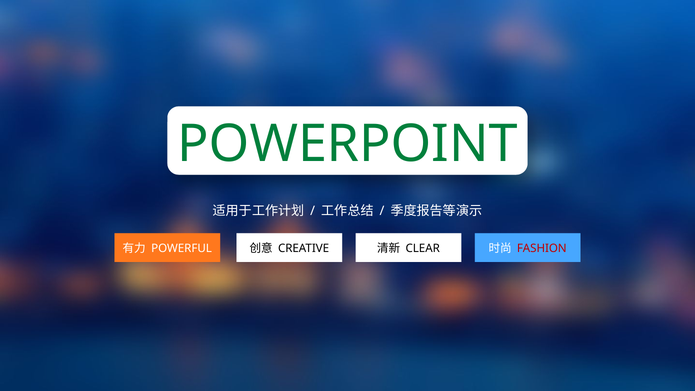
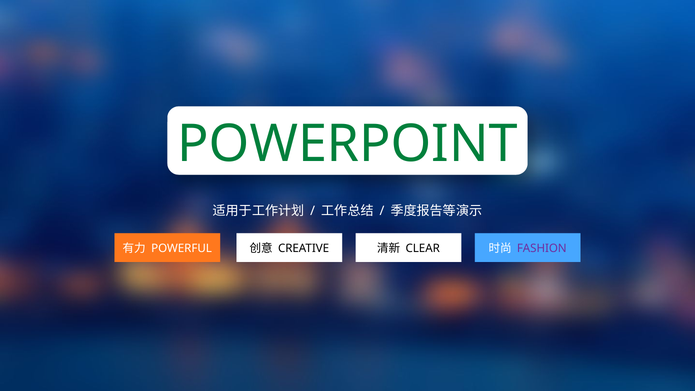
FASHION colour: red -> purple (542, 248)
